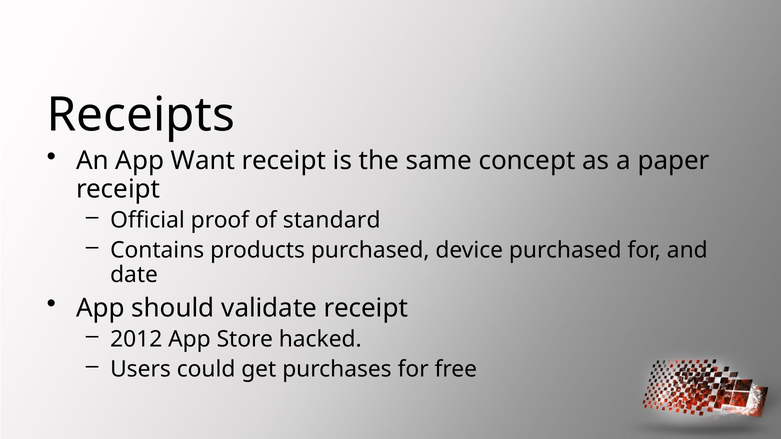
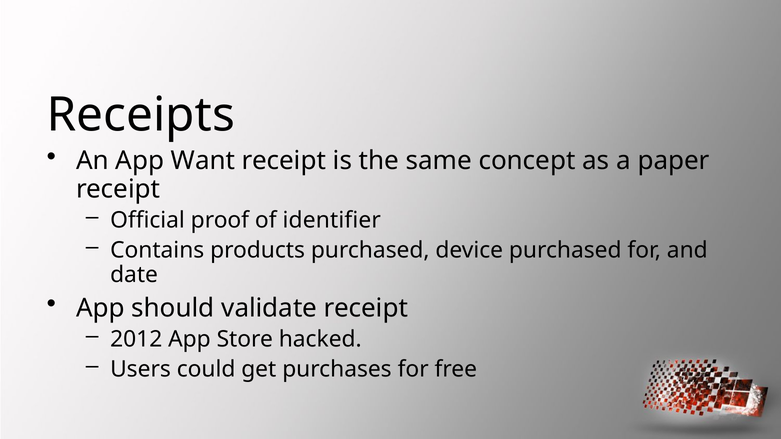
standard: standard -> identifier (332, 220)
